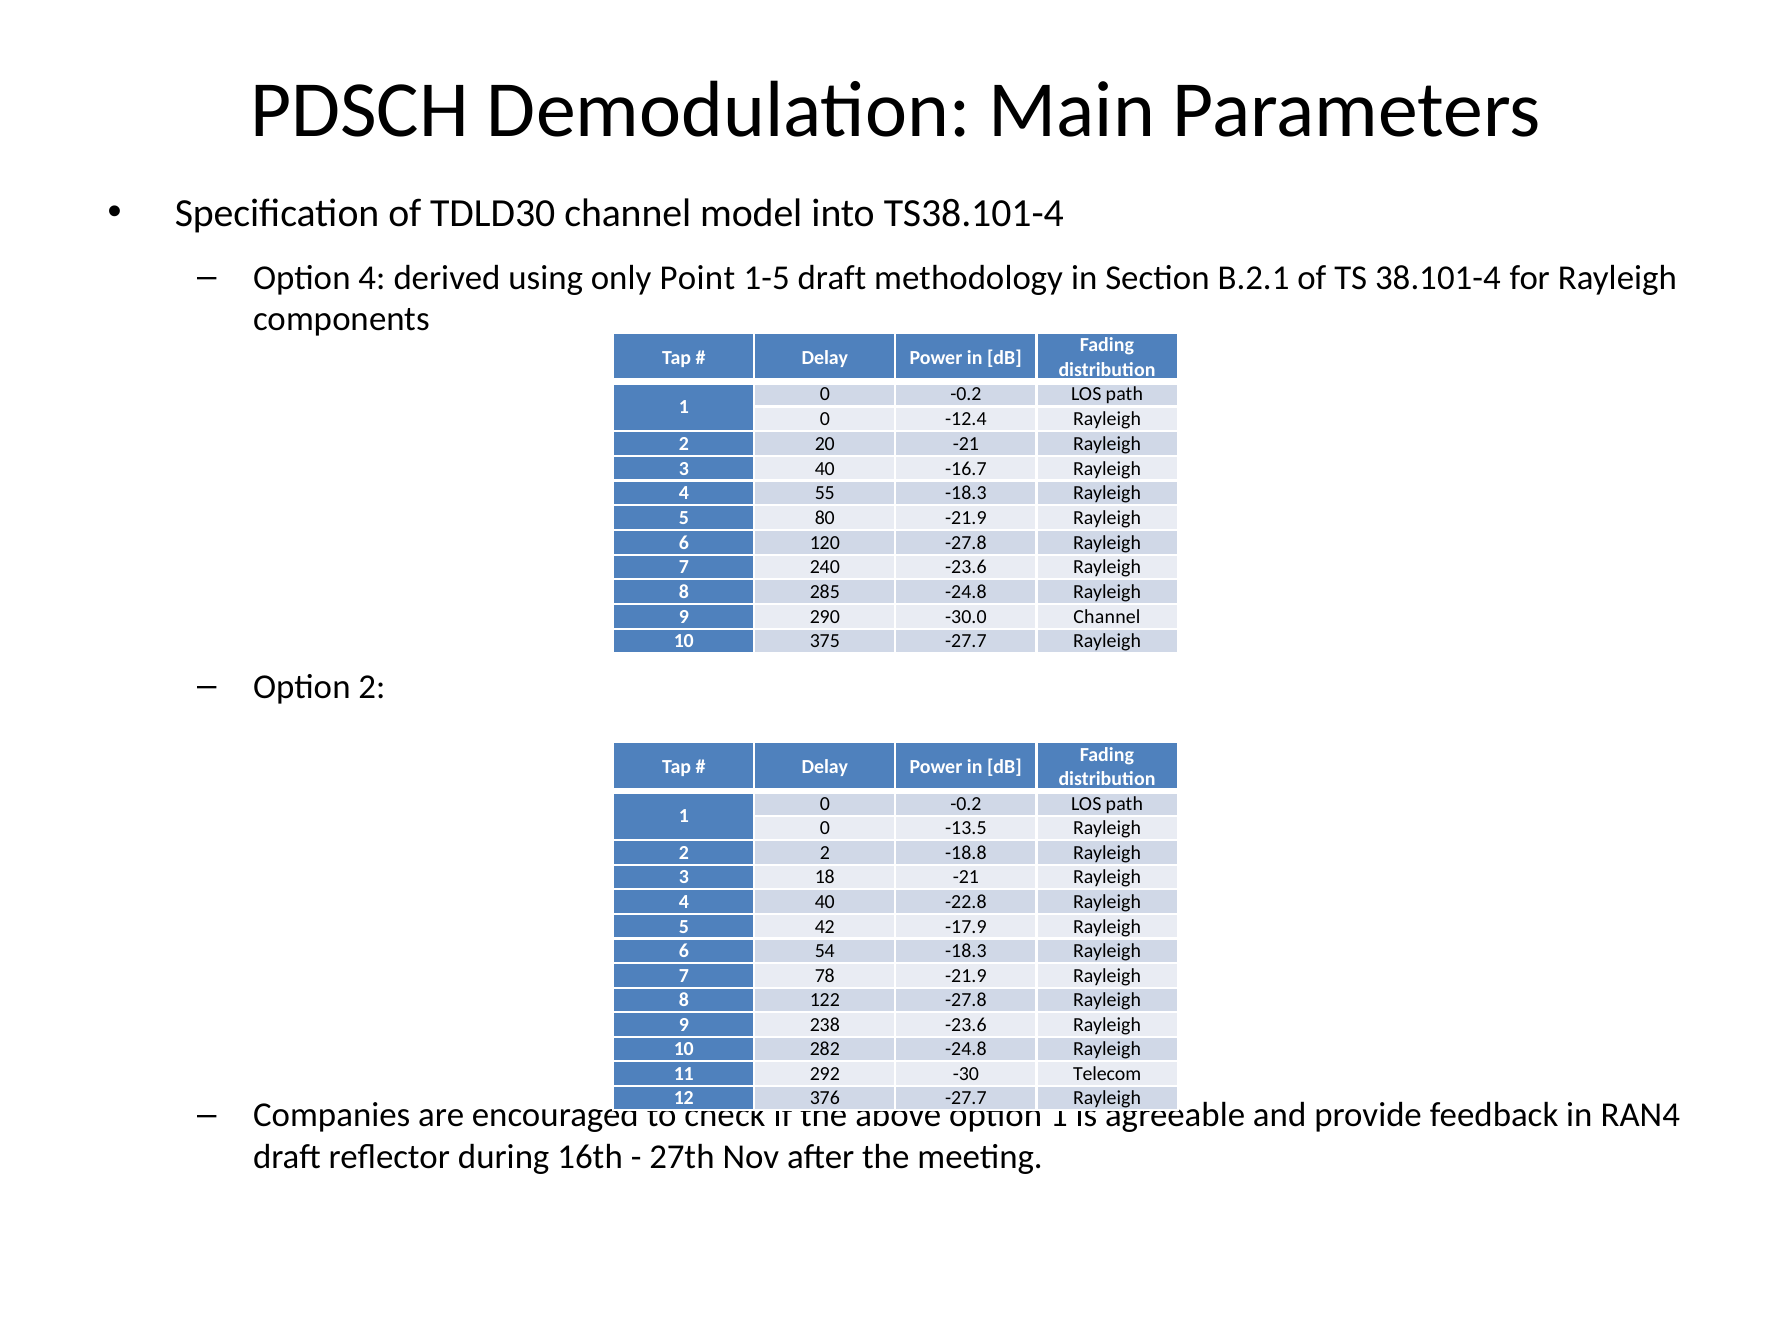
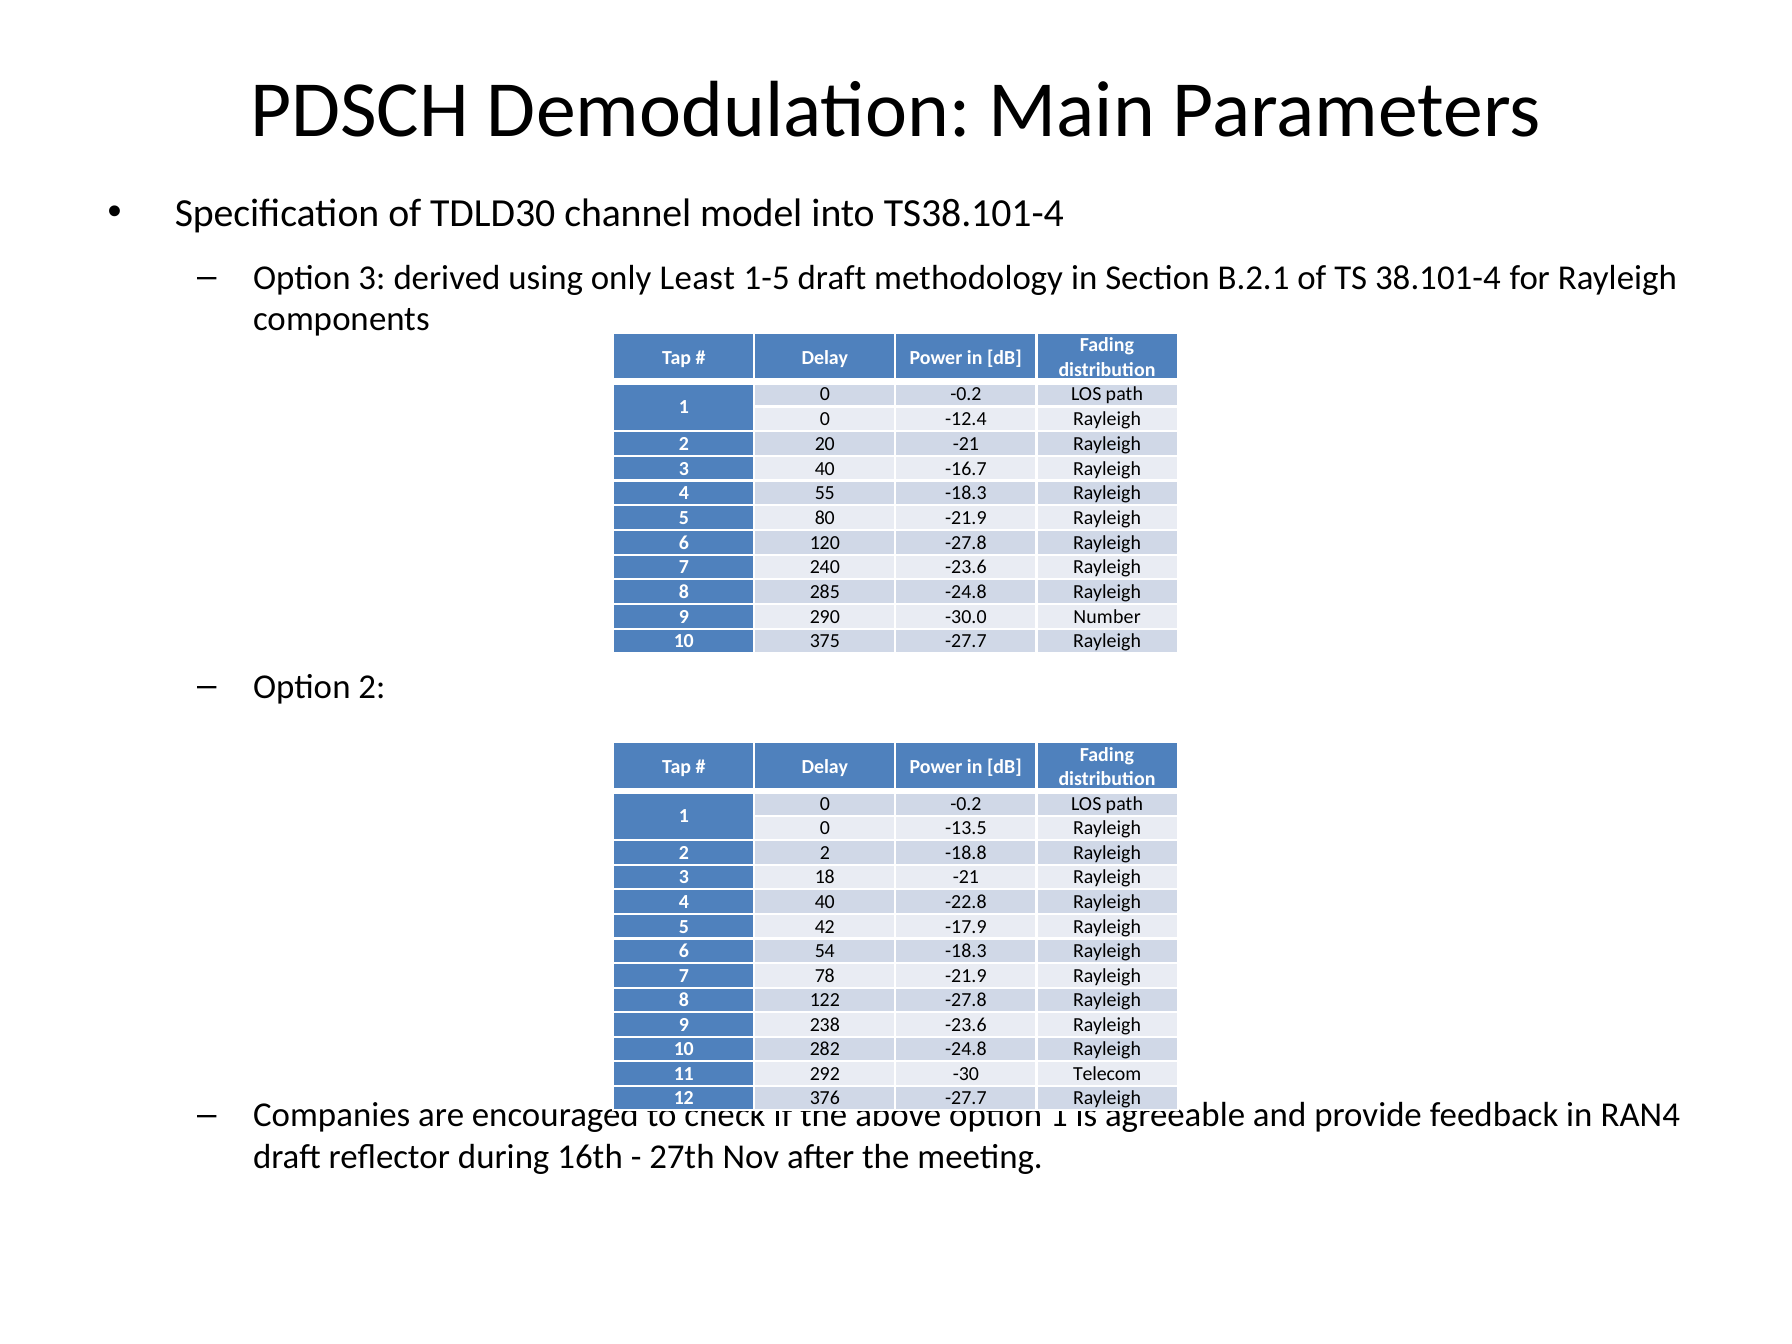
Option 4: 4 -> 3 (372, 278)
Point: Point -> Least (697, 278)
-30.0 Channel: Channel -> Number (1107, 617)
